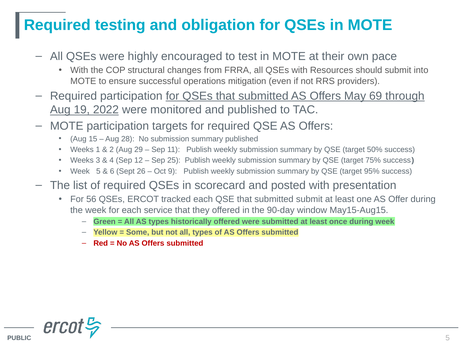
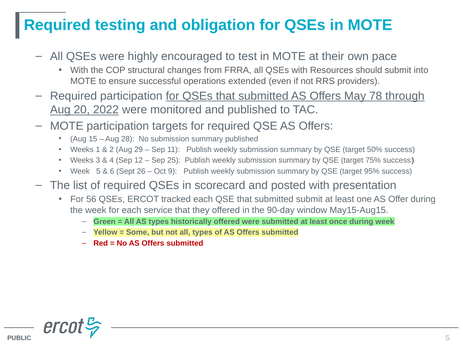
mitigation: mitigation -> extended (247, 81)
69: 69 -> 78 (376, 96)
19: 19 -> 20 (82, 110)
